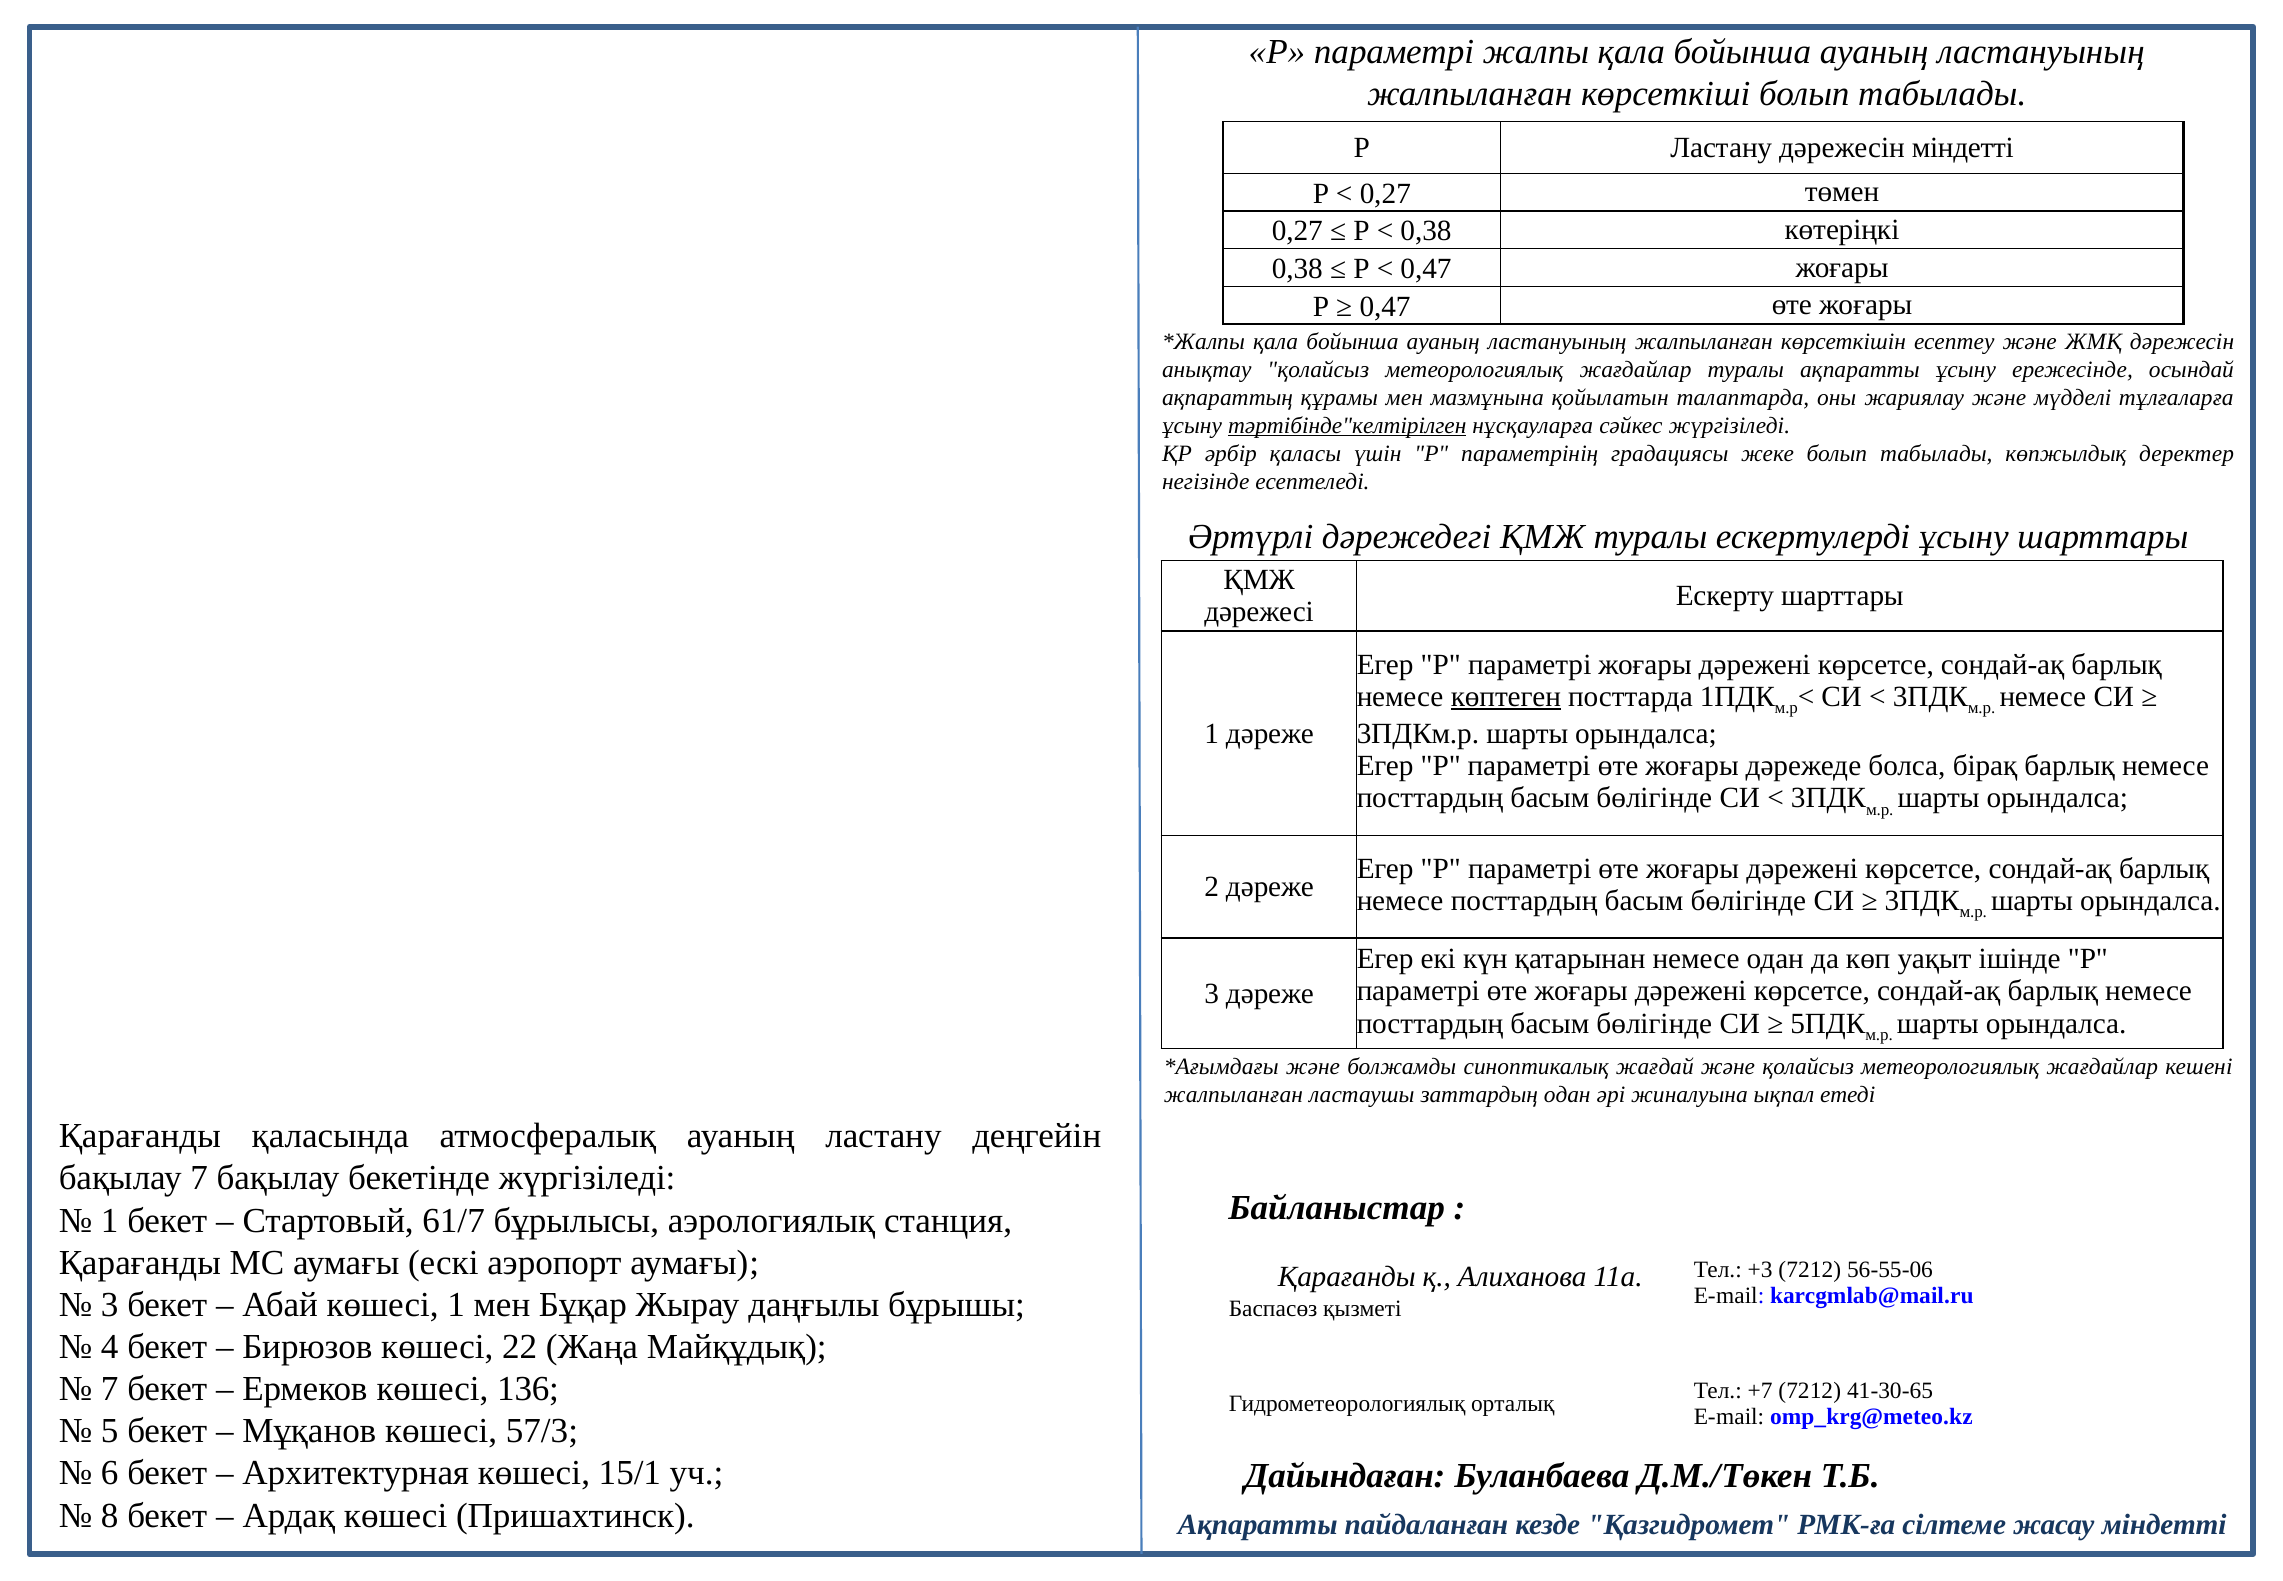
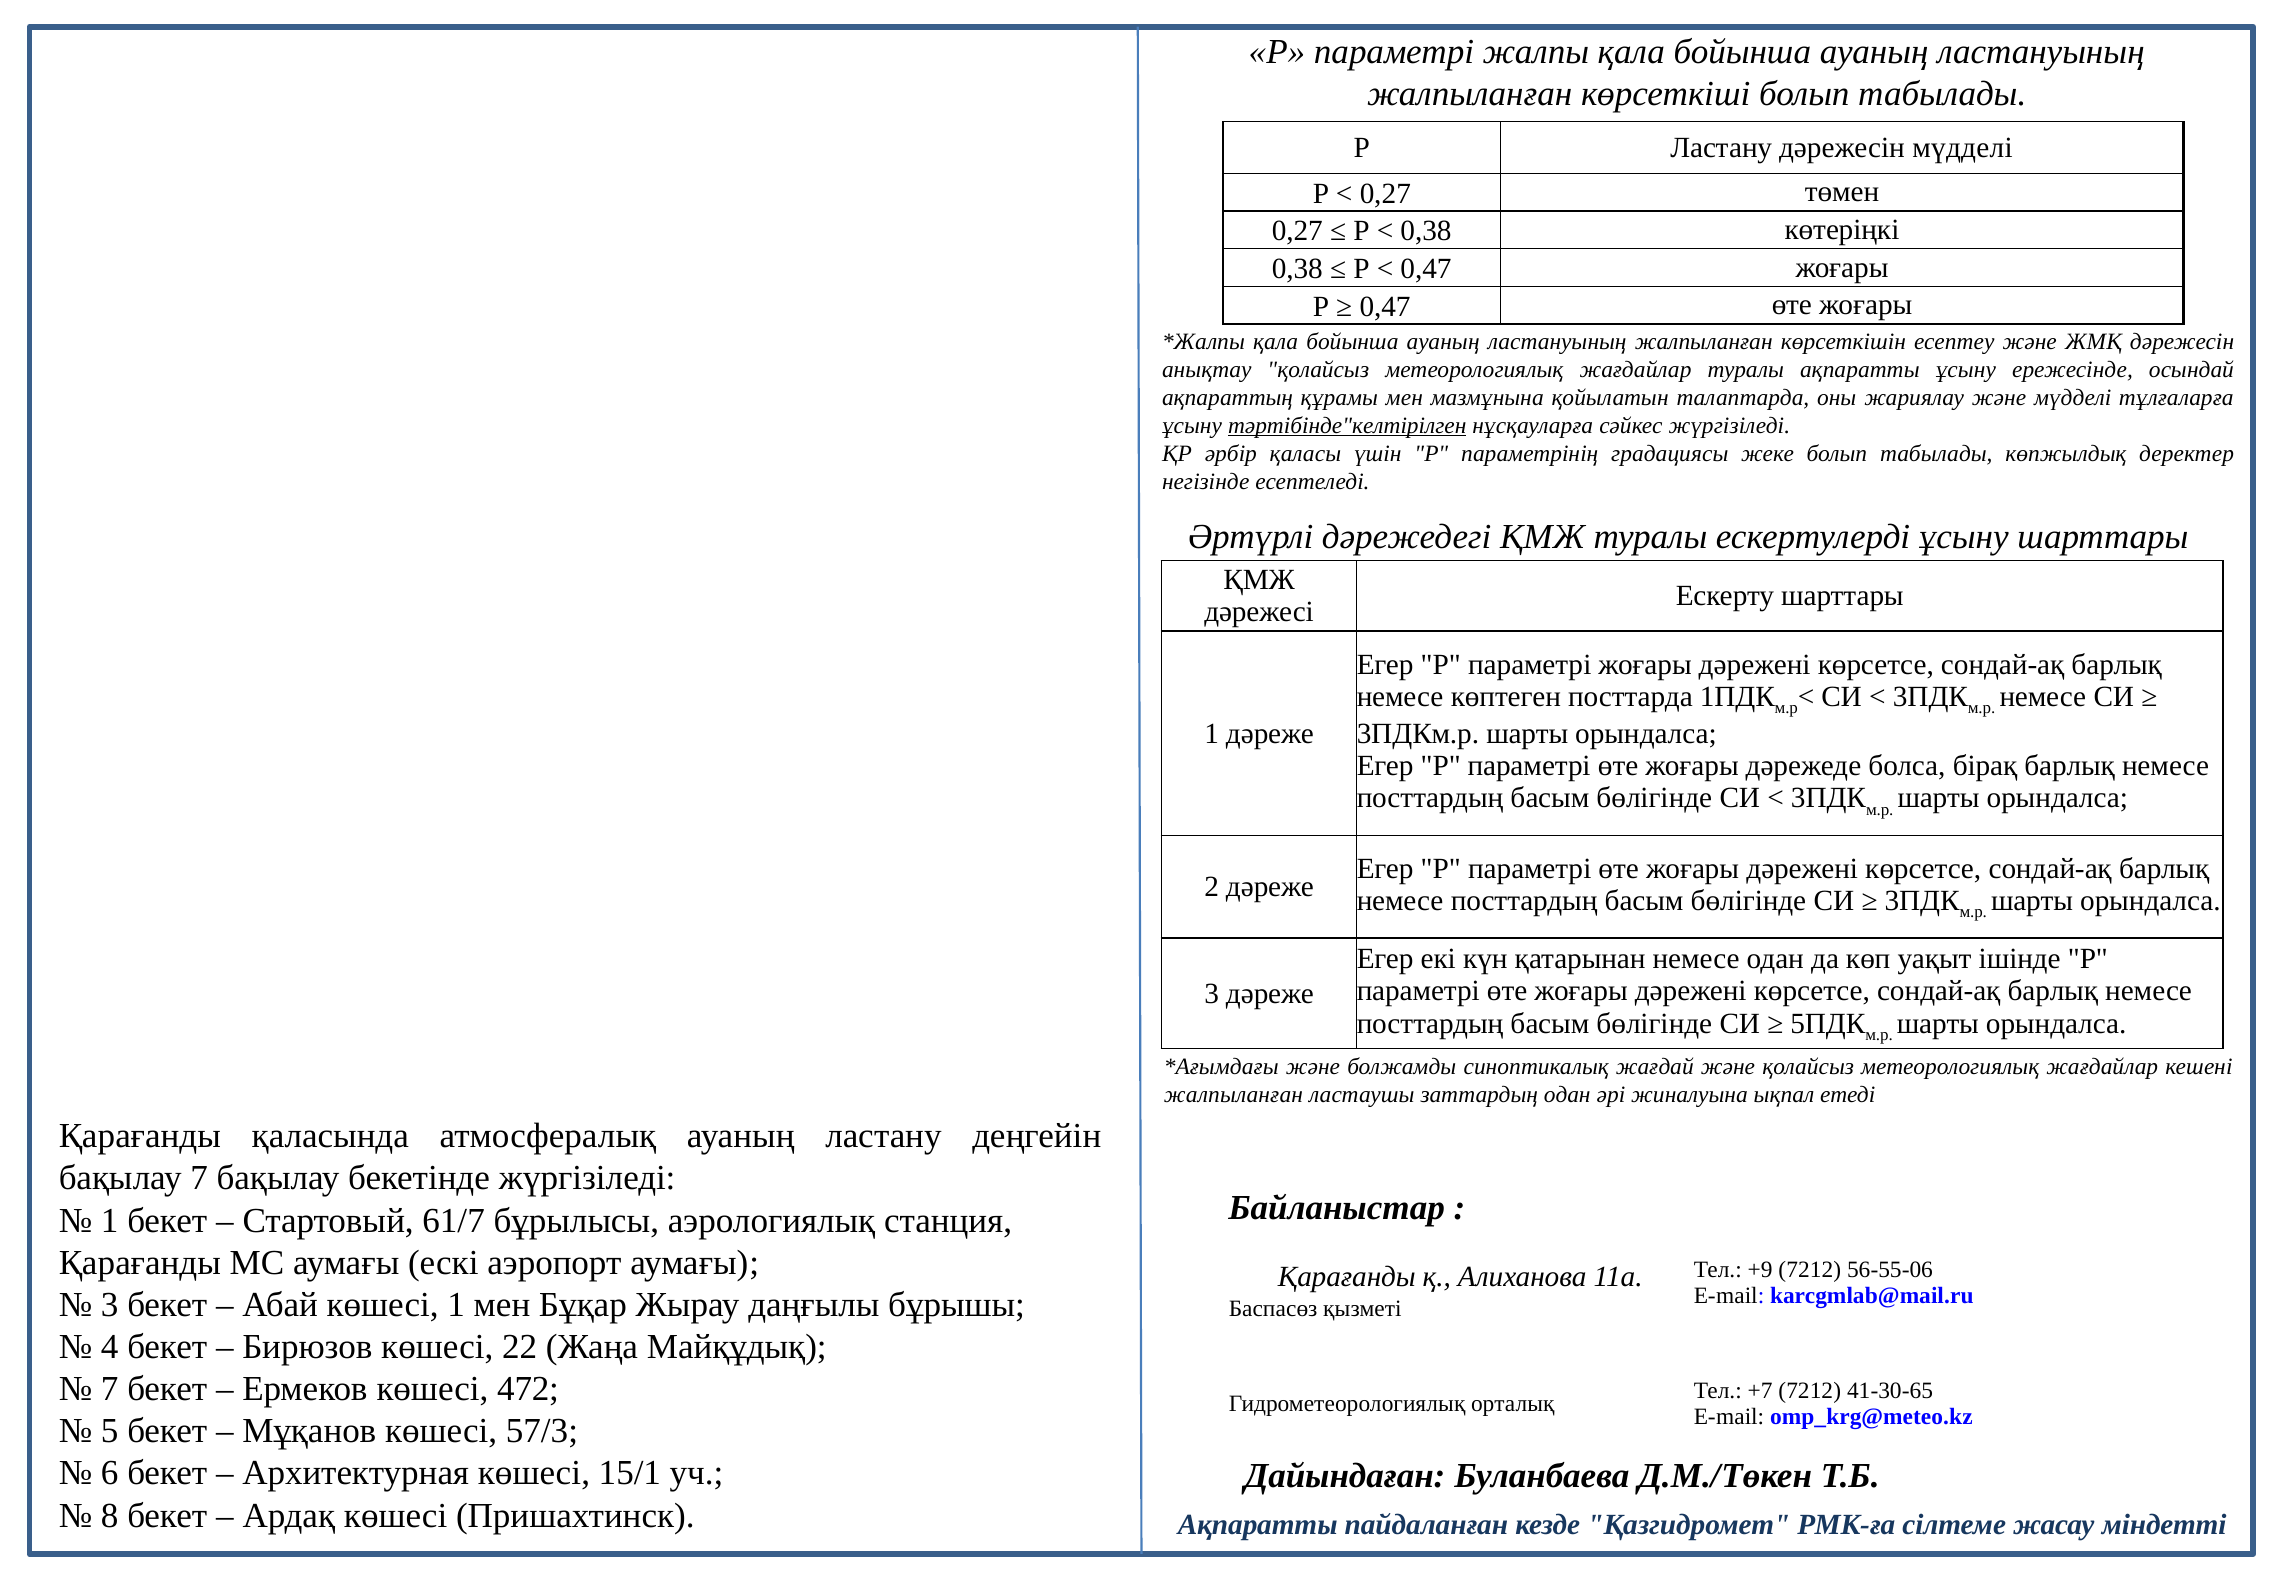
дәрежесін міндетті: міндетті -> мүдделі (1962, 148)
көптеген underline: present -> none (1506, 696)
+3: +3 -> +9 (1760, 1269)
136: 136 -> 472 (528, 1389)
